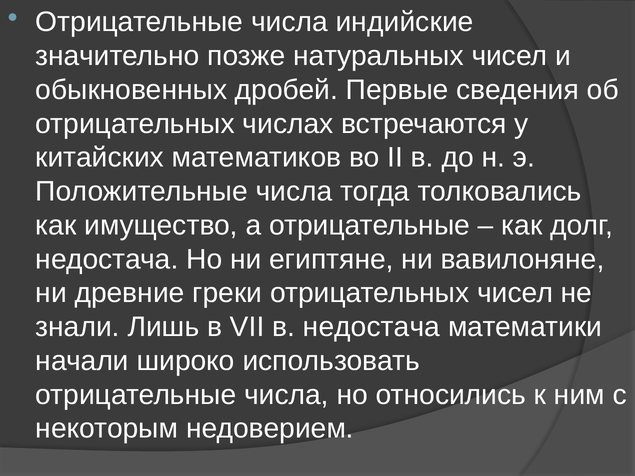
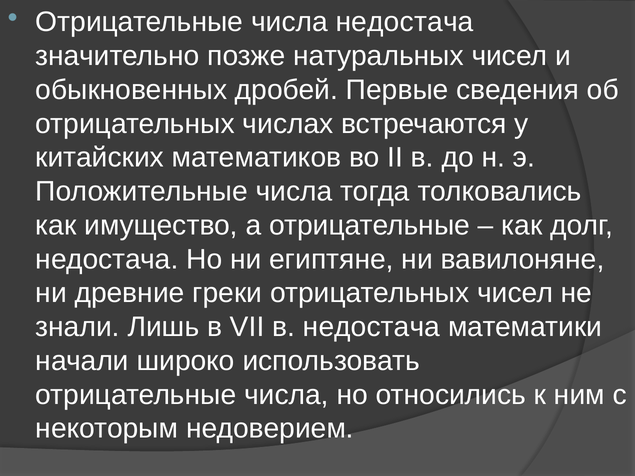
числа индийские: индийские -> недостача (405, 22)
